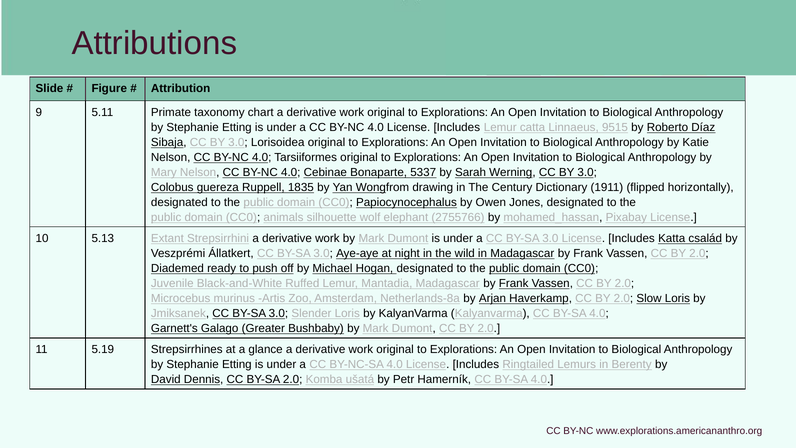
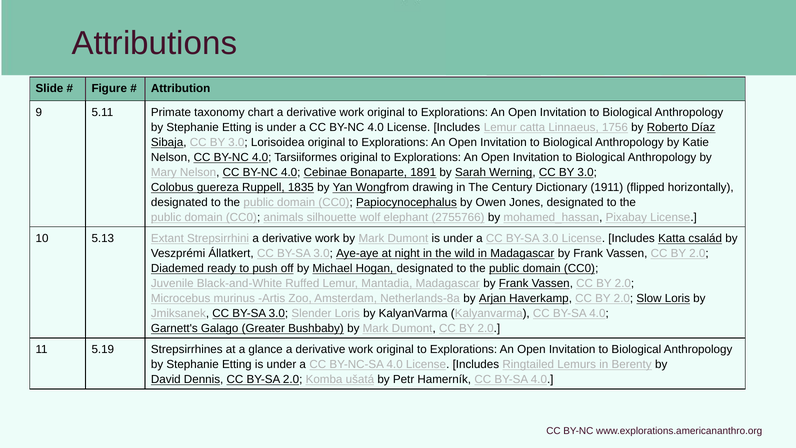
9515: 9515 -> 1756 (615, 127)
5337: 5337 -> 1891 (423, 172)
